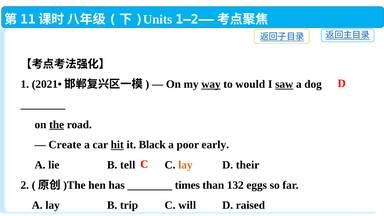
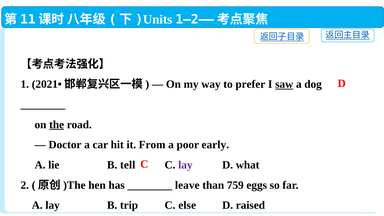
way underline: present -> none (211, 84)
would: would -> prefer (250, 84)
Create: Create -> Doctor (65, 145)
hit underline: present -> none (117, 145)
Black: Black -> From (152, 145)
lay colour: orange -> purple (185, 165)
their: their -> what (248, 165)
times: times -> leave (187, 185)
132: 132 -> 759 (235, 185)
will: will -> else (187, 205)
